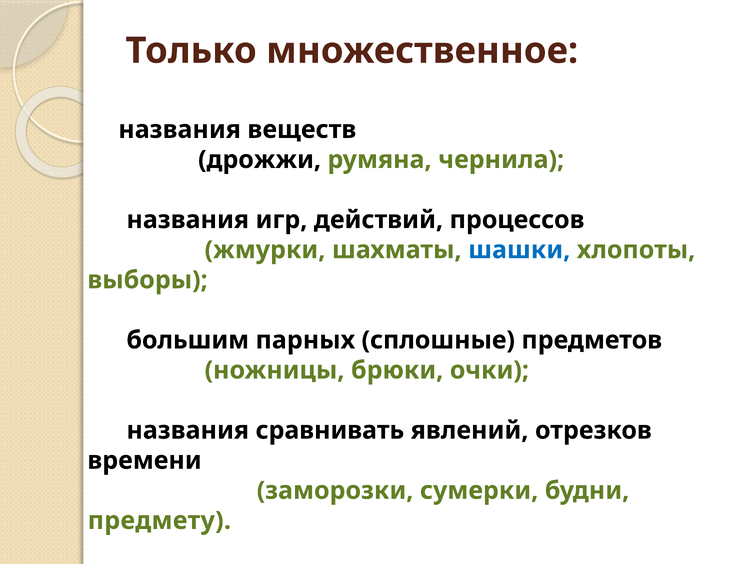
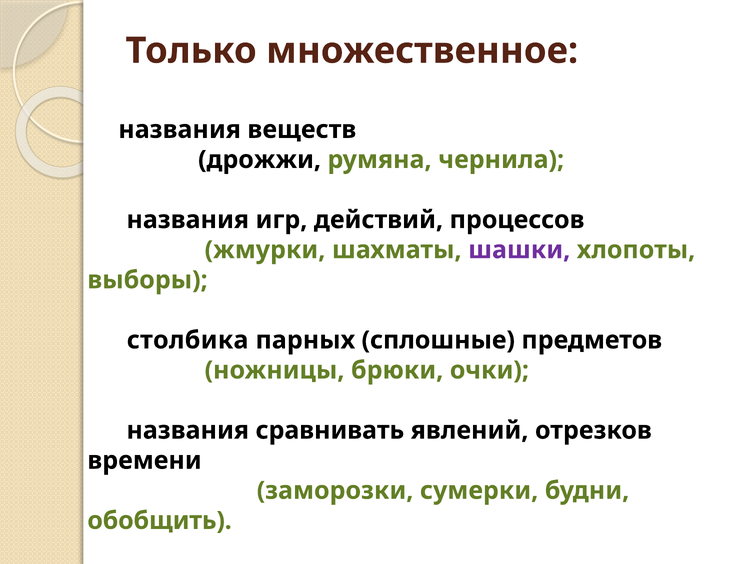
шашки colour: blue -> purple (519, 250)
большим: большим -> столбика (188, 340)
предмету: предмету -> обобщить (160, 521)
